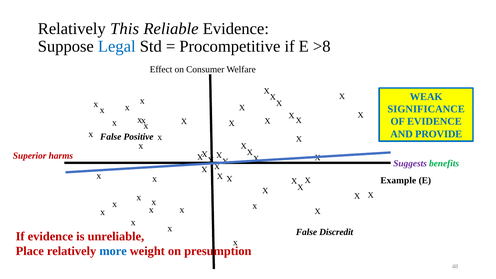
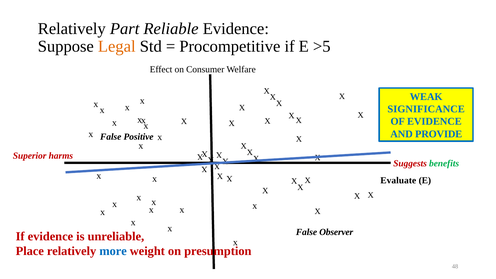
This: This -> Part (125, 29)
Legal colour: blue -> orange (117, 46)
>8: >8 -> >5 (322, 46)
Suggests colour: purple -> red (410, 163)
Example: Example -> Evaluate (398, 180)
Discredit: Discredit -> Observer (336, 232)
